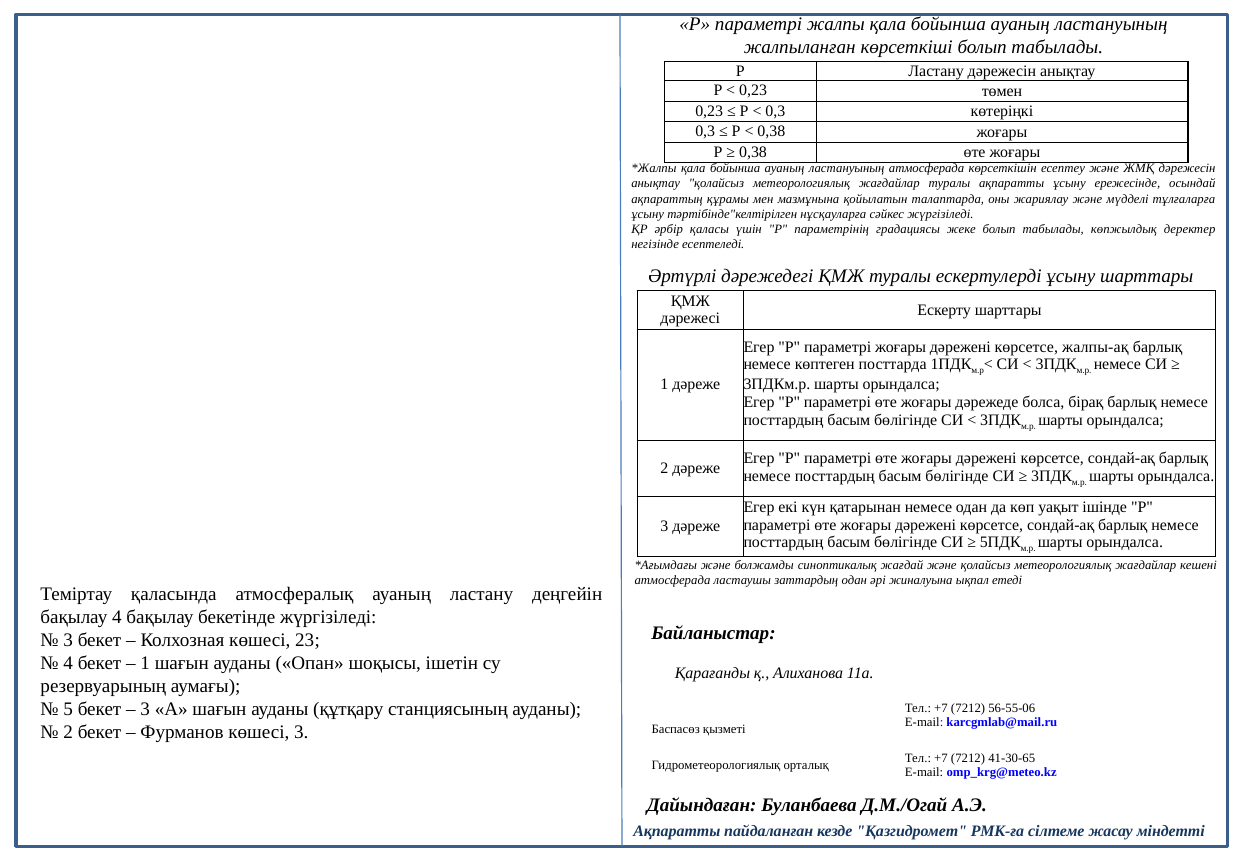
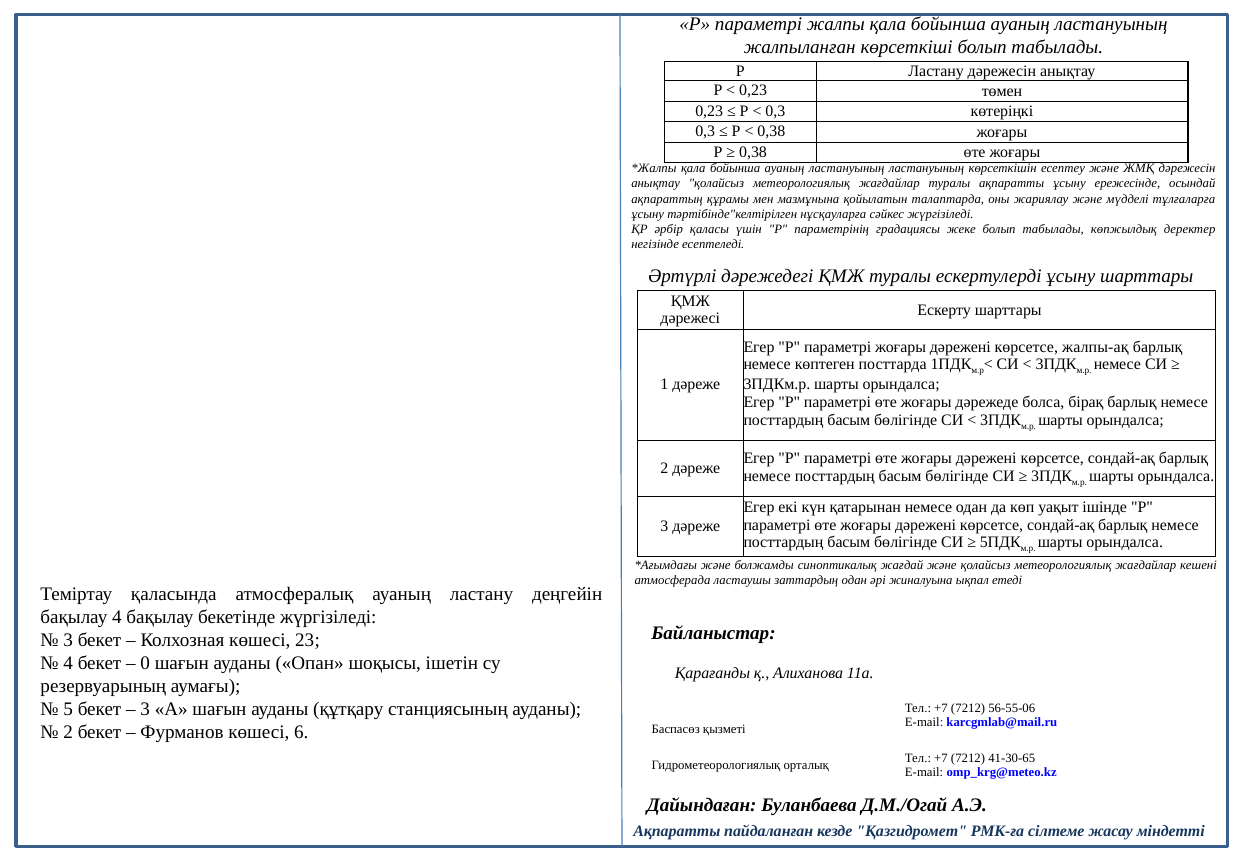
ластануының атмосферада: атмосферада -> ластануының (927, 168)
1: 1 -> 0 (145, 663)
көшесі 3: 3 -> 6 (301, 732)
